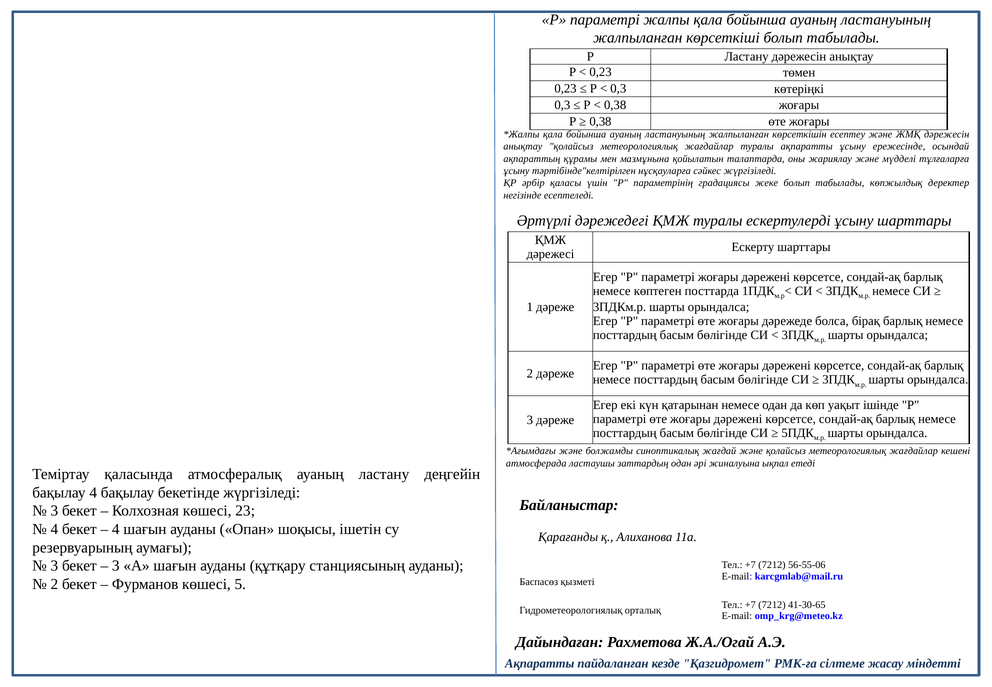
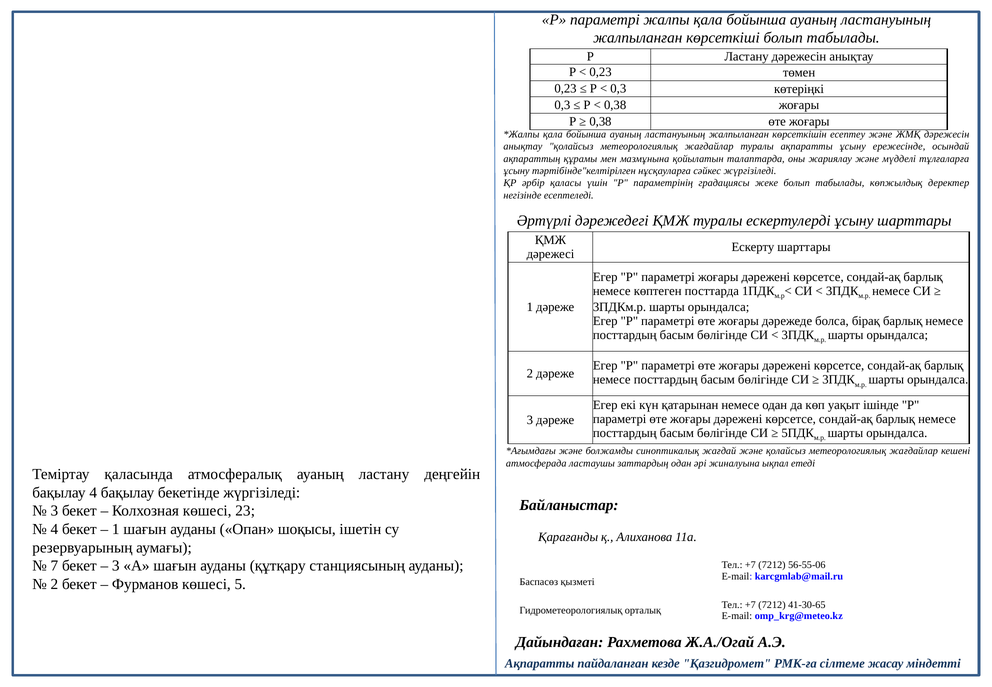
4: 4 -> 1 (116, 529)
3: 3 -> 7 (54, 566)
